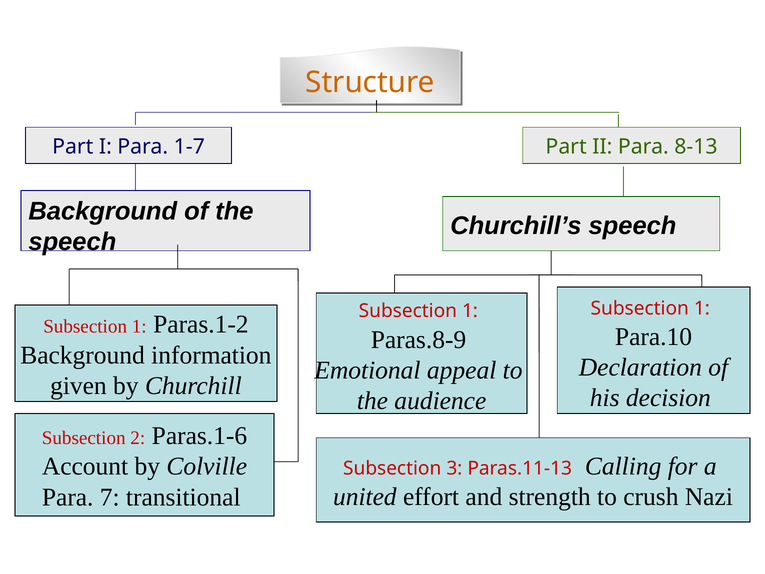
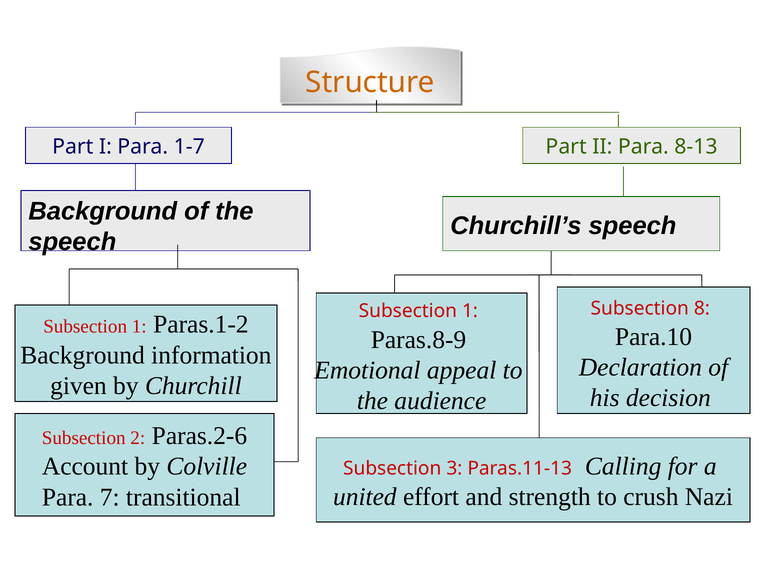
1: 1 -> 8 (702, 308)
Paras.1-6: Paras.1-6 -> Paras.2-6 (199, 436)
